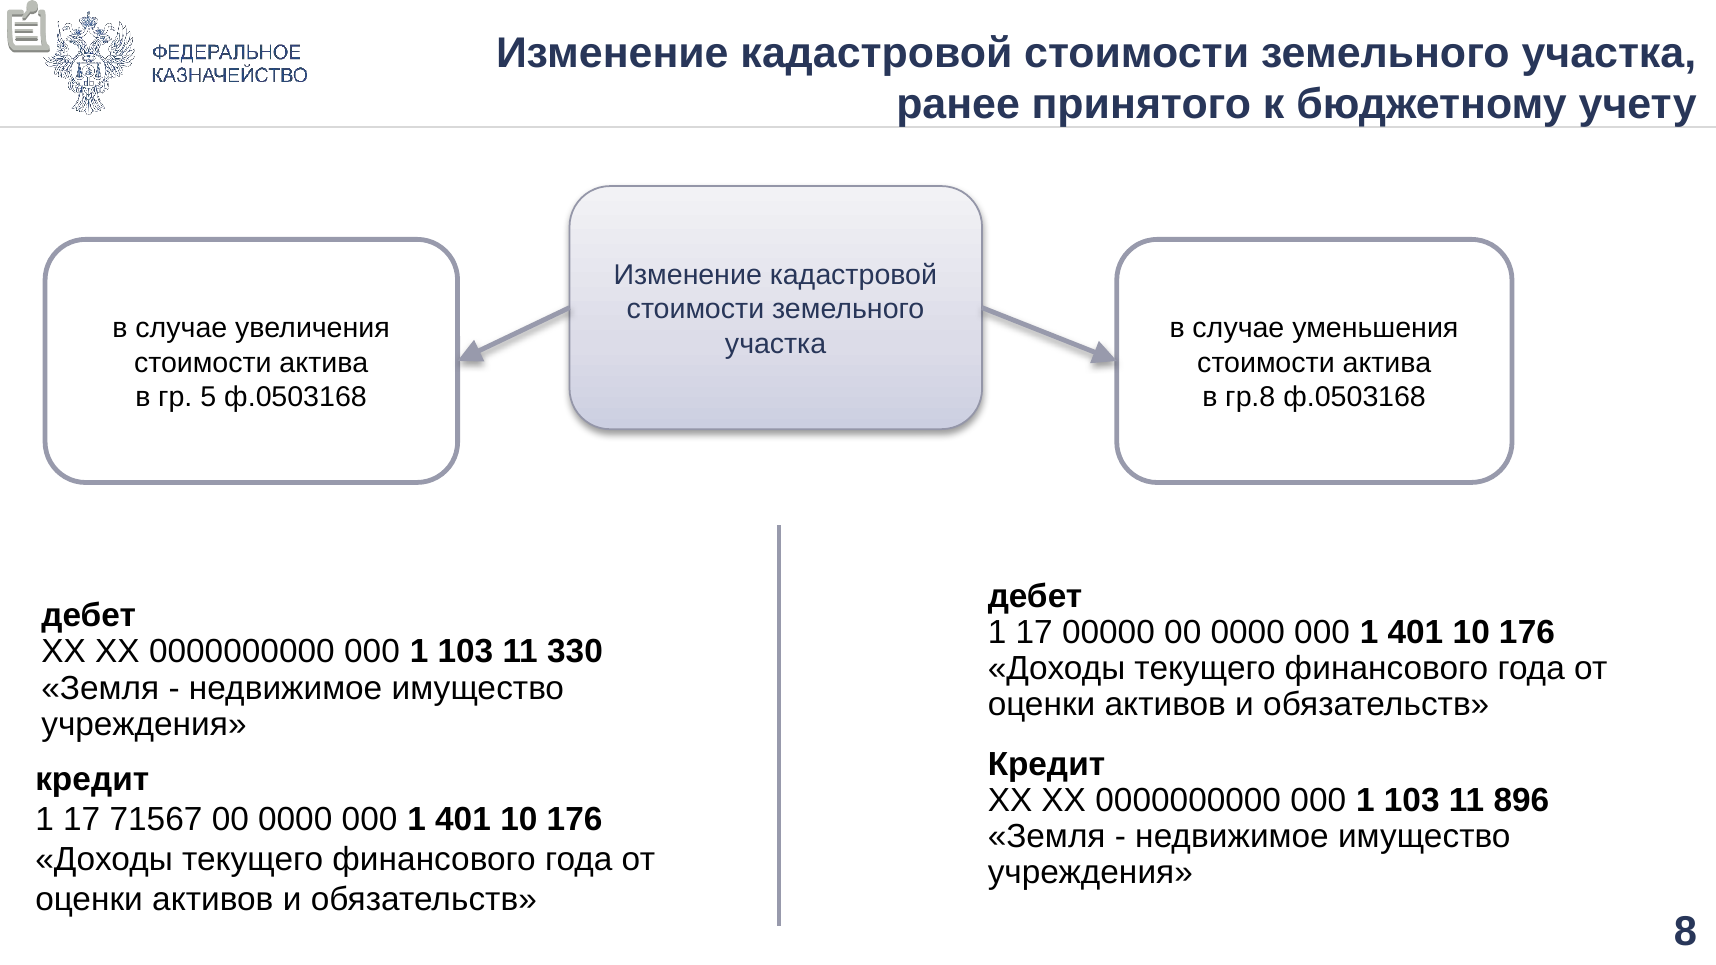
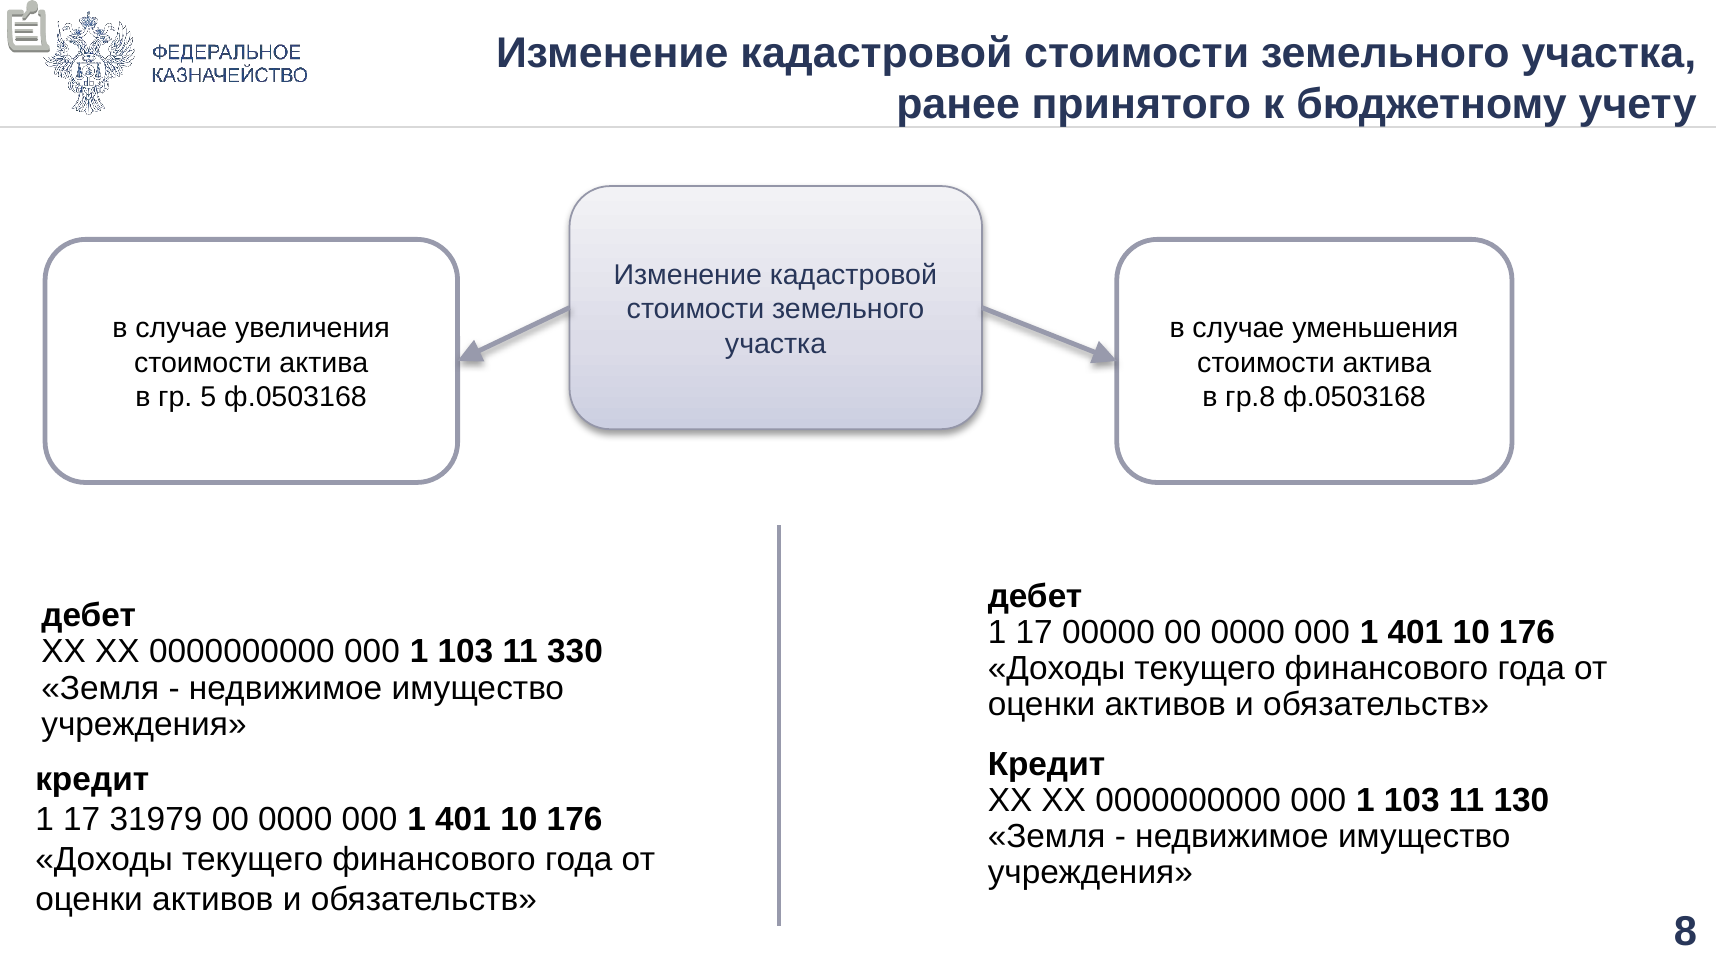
896: 896 -> 130 (1521, 801)
71567: 71567 -> 31979 (156, 820)
